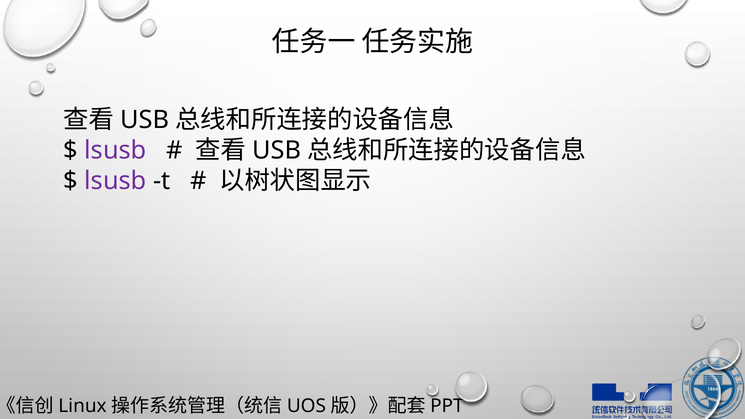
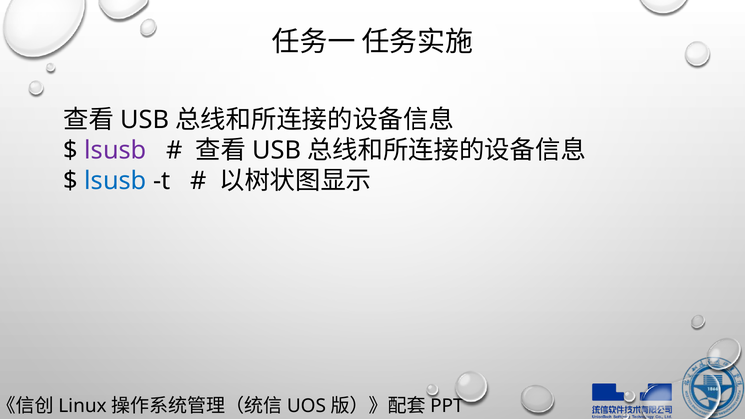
lsusb colour: purple -> blue (115, 181)
